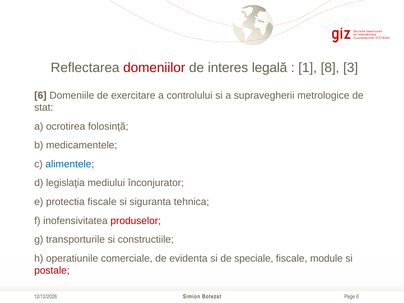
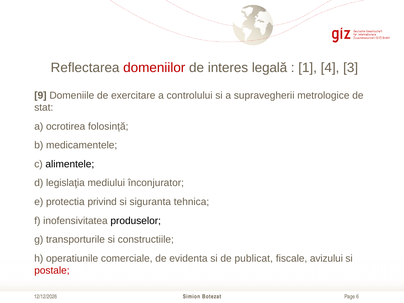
8: 8 -> 4 (330, 68)
6: 6 -> 9 (40, 95)
alimentele colour: blue -> black (70, 164)
protectia fiscale: fiscale -> privind (102, 202)
produselor colour: red -> black (136, 221)
speciale: speciale -> publicat (254, 258)
module: module -> avizului (326, 258)
